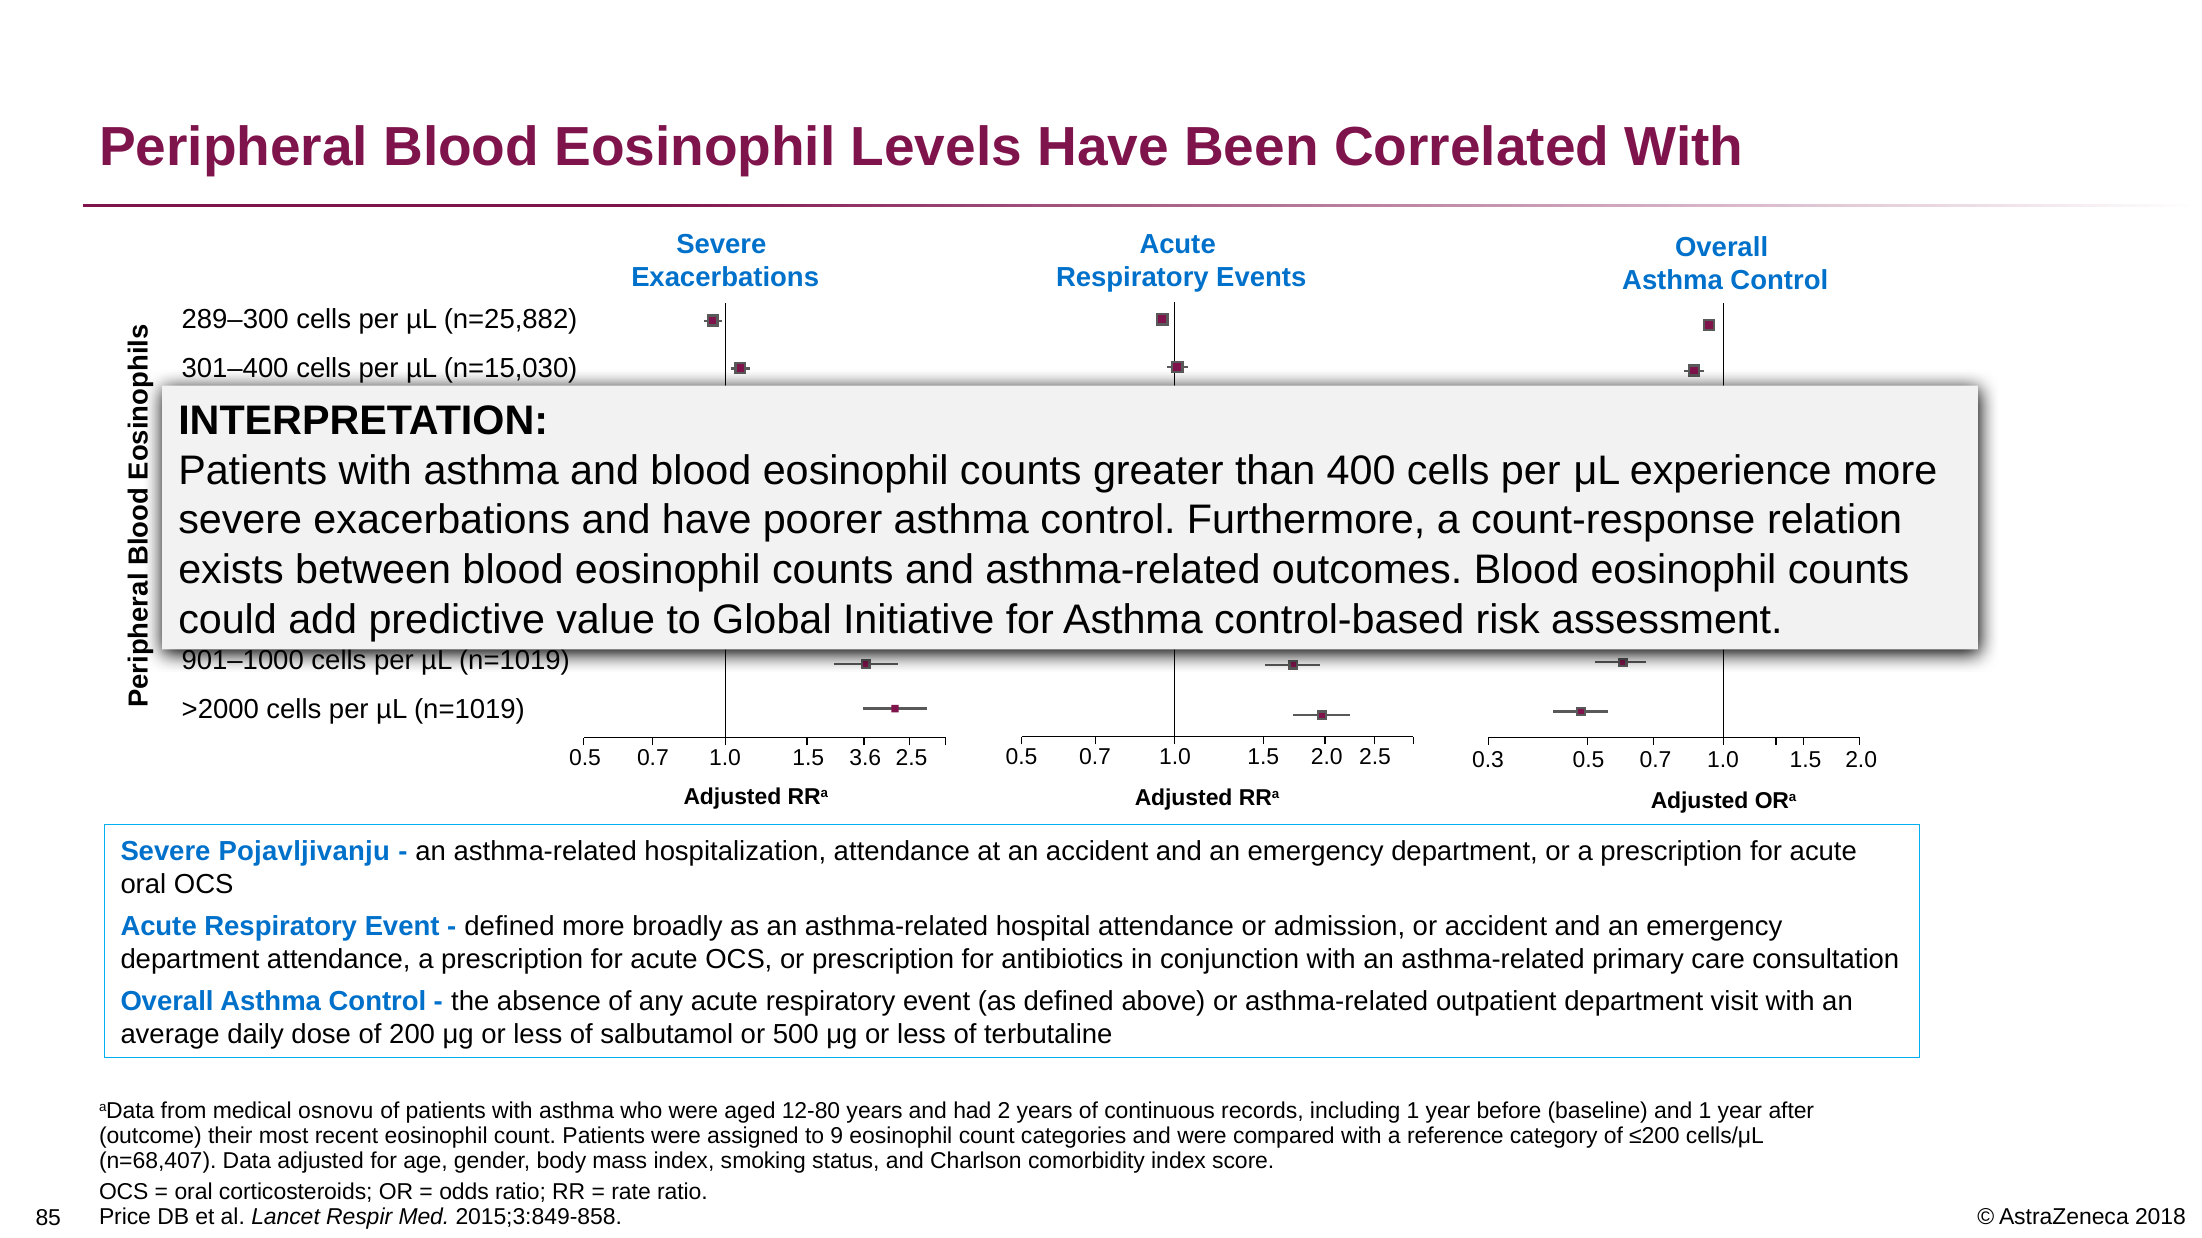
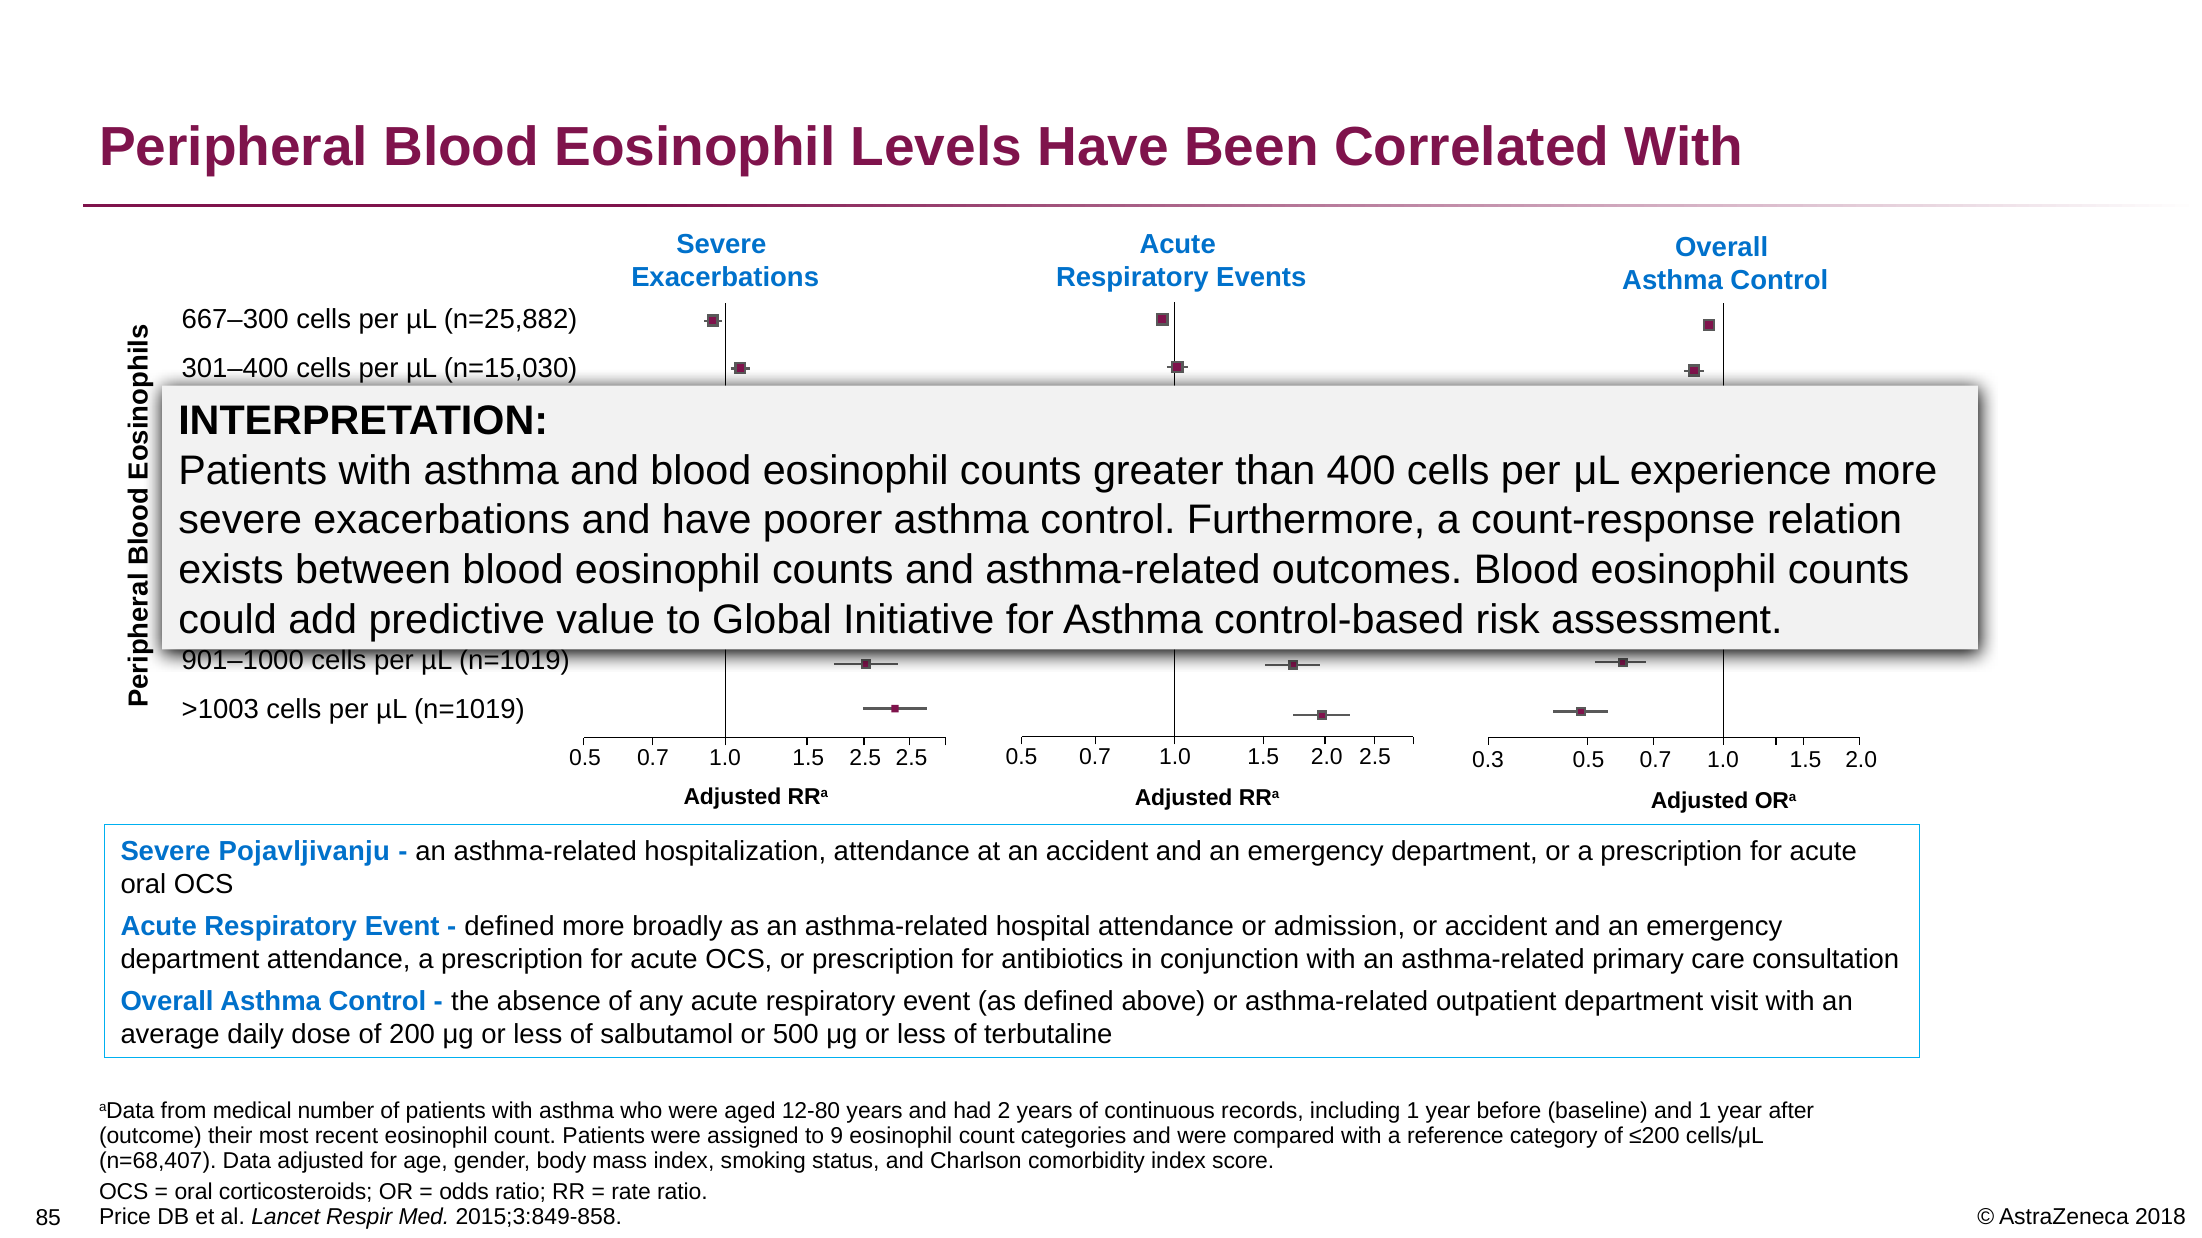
289–300: 289–300 -> 667–300 (235, 320)
>2000: >2000 -> >1003 (220, 709)
1.5 3.6: 3.6 -> 2.5 (865, 758)
osnovu: osnovu -> number (336, 1111)
